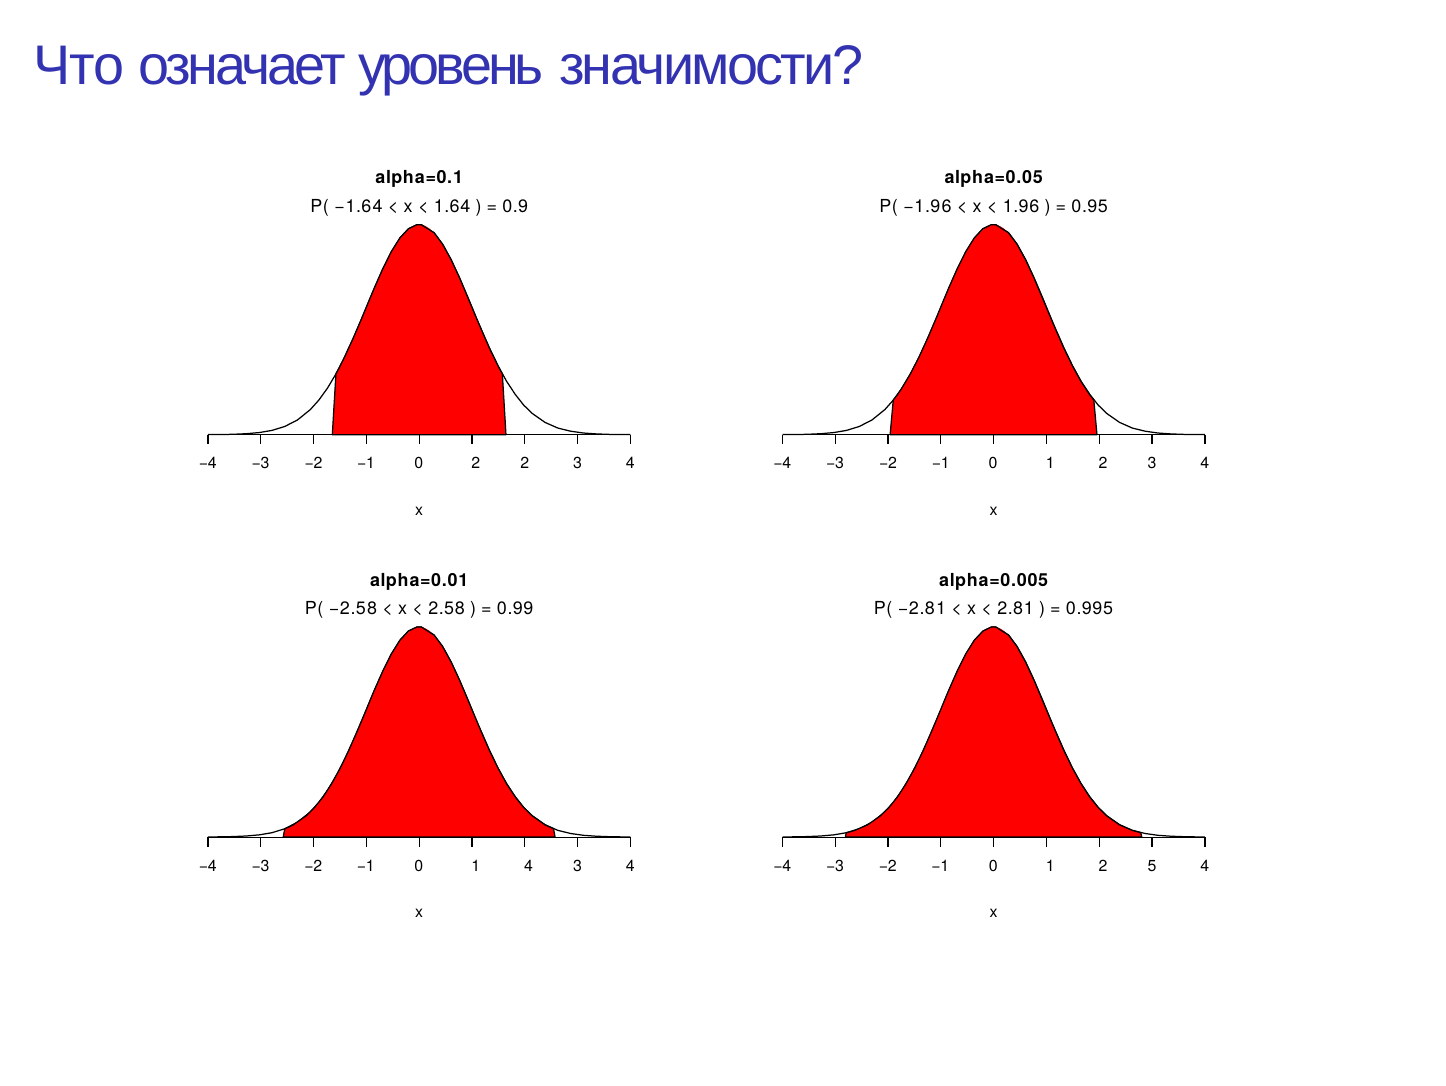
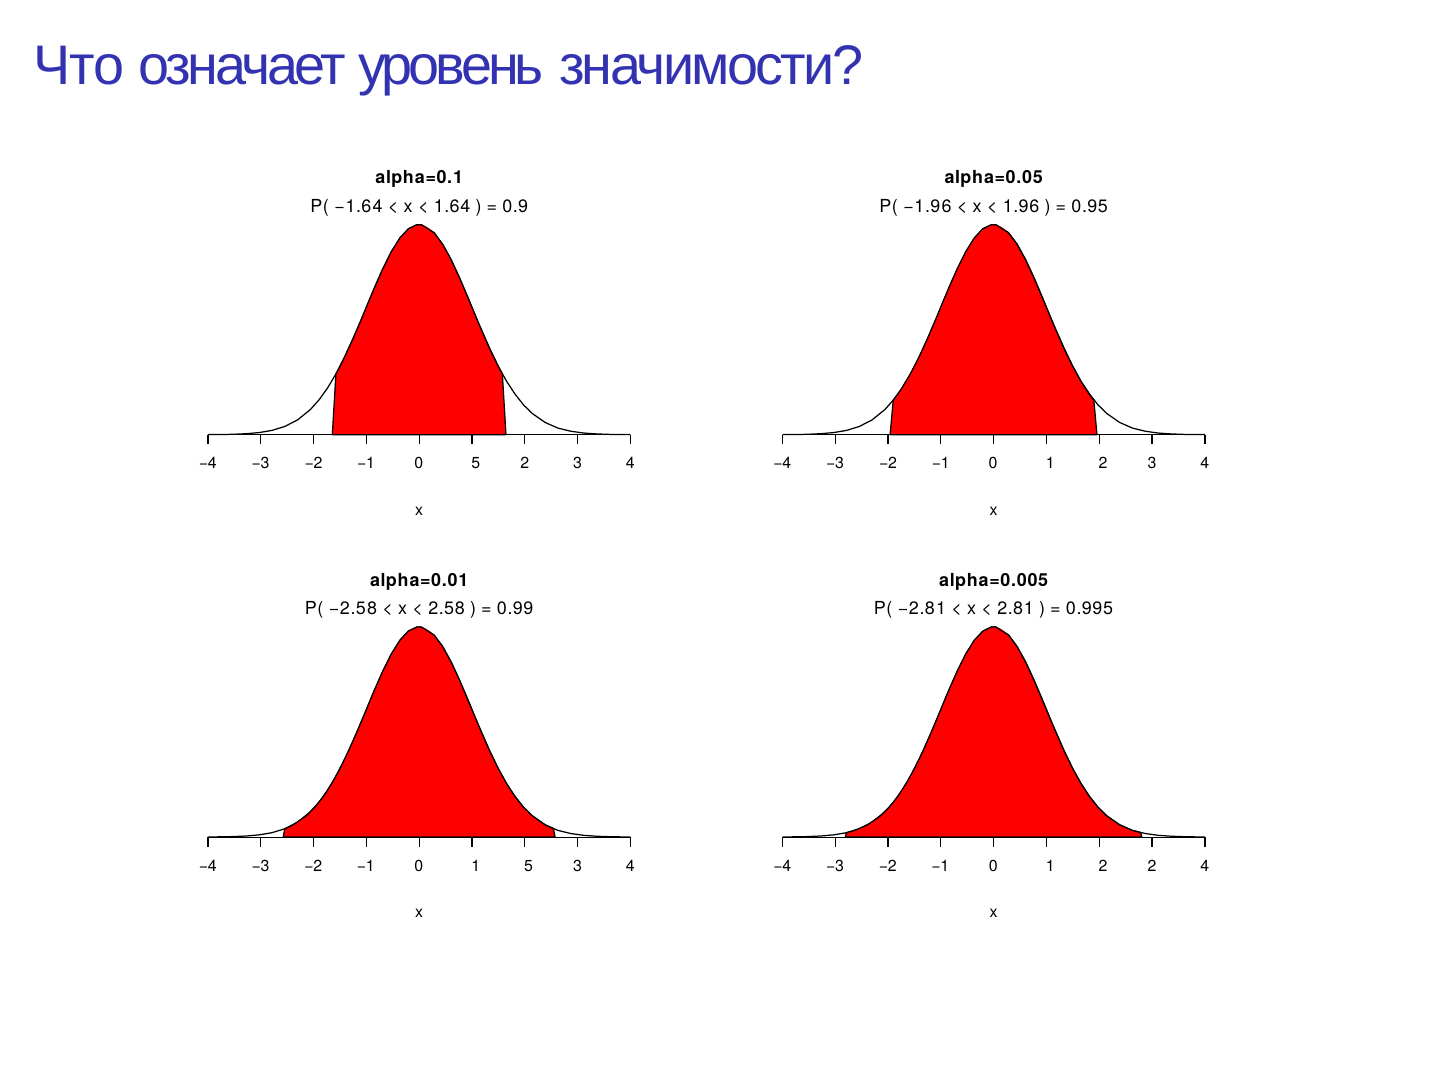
0 2: 2 -> 5 (476, 463)
1 4: 4 -> 5 (529, 866)
2 5: 5 -> 2 (1152, 866)
